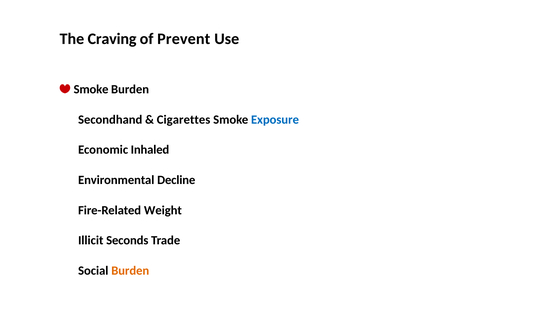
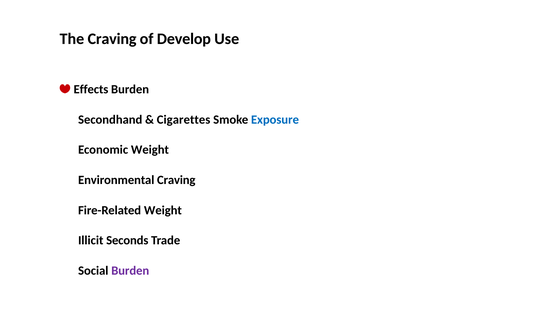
Prevent: Prevent -> Develop (184, 39)
Smoke: Smoke -> Effects (91, 90)
Inhaled: Inhaled -> Weight (150, 150)
Decline: Decline -> Craving (176, 180)
Burden colour: orange -> purple (130, 271)
